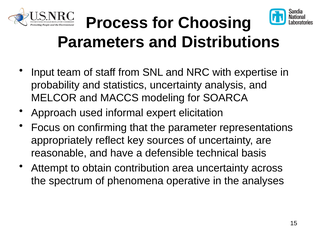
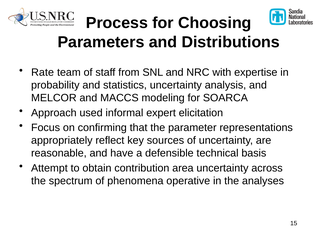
Input: Input -> Rate (43, 73)
